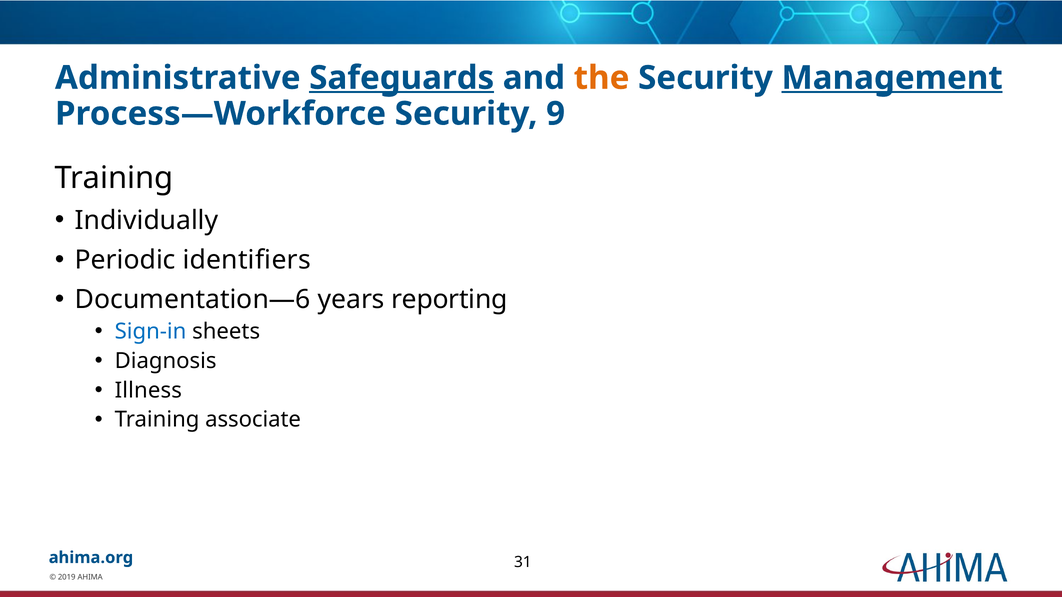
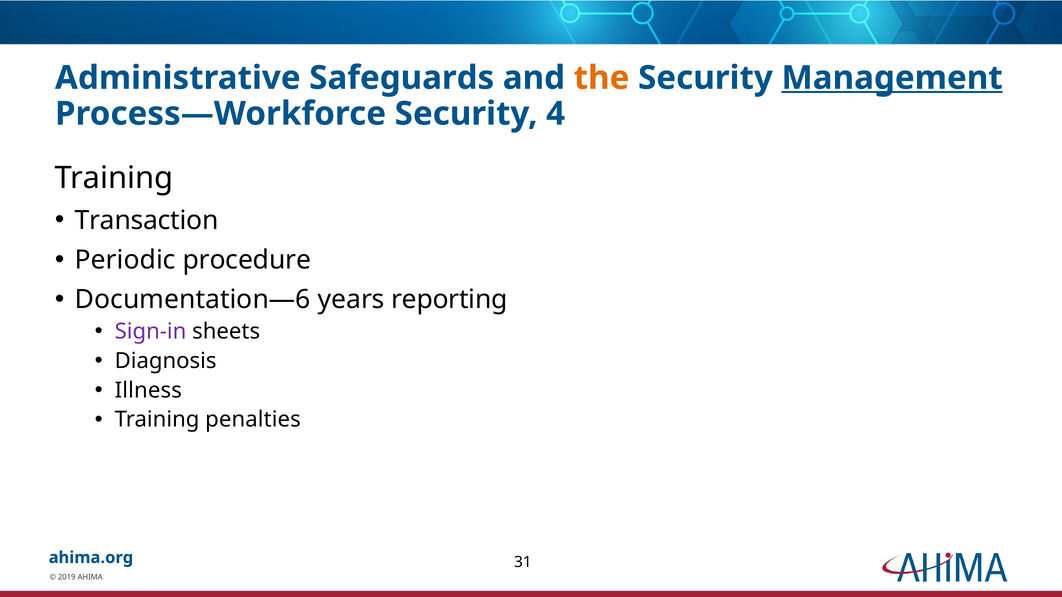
Safeguards underline: present -> none (402, 78)
9: 9 -> 4 (556, 114)
Individually: Individually -> Transaction (147, 220)
identifiers: identifiers -> procedure (247, 260)
Sign-in colour: blue -> purple (151, 332)
associate: associate -> penalties (253, 420)
